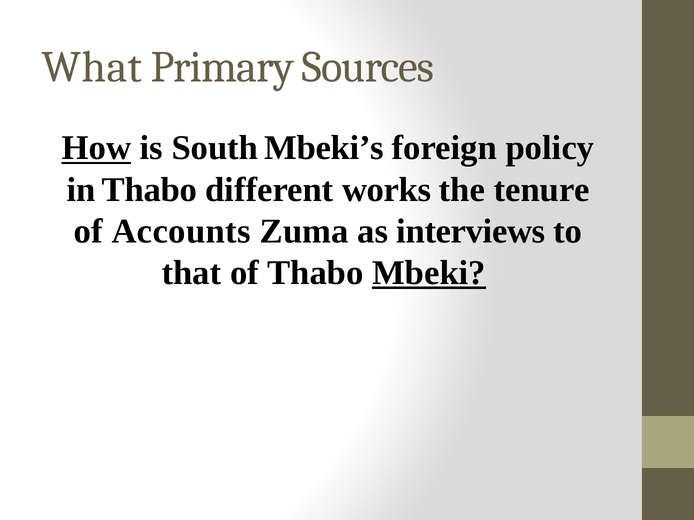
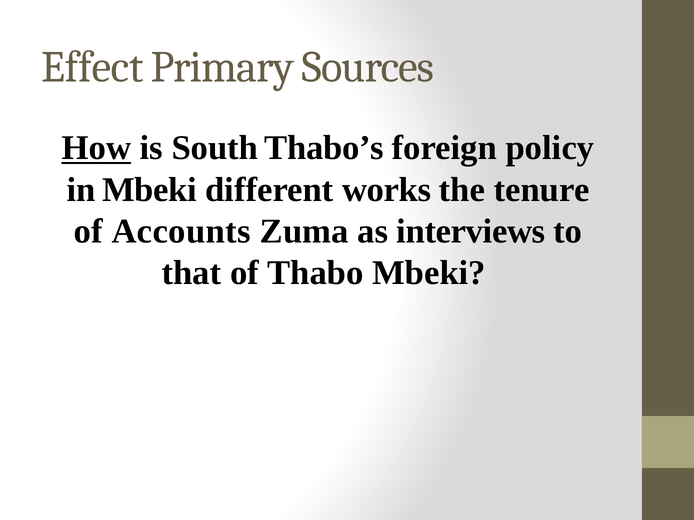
What: What -> Effect (93, 67)
Mbeki’s: Mbeki’s -> Thabo’s (324, 148)
in Thabo: Thabo -> Mbeki (149, 190)
Mbeki underline: present -> none (429, 273)
